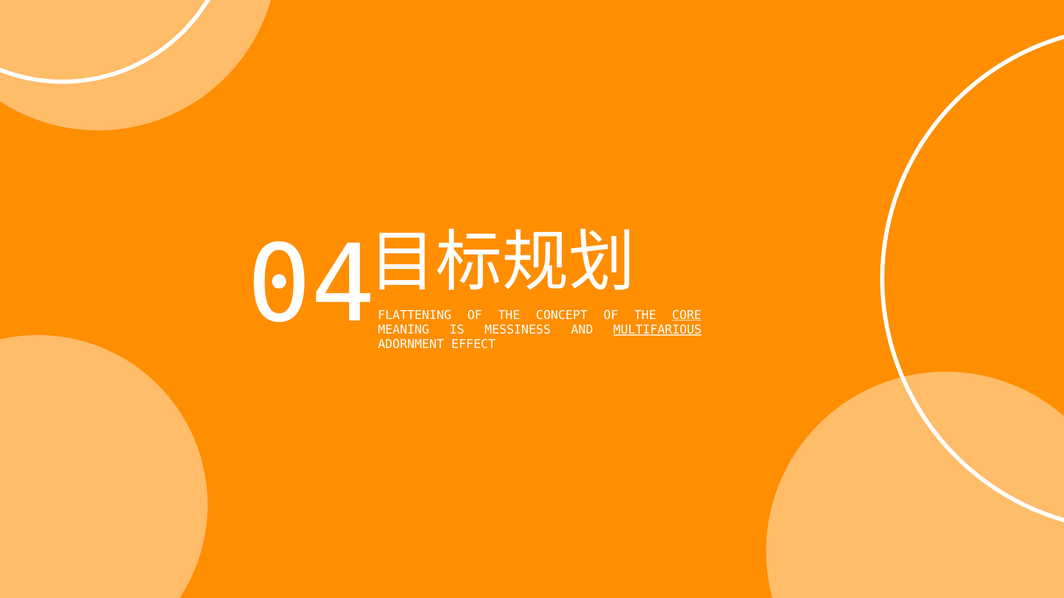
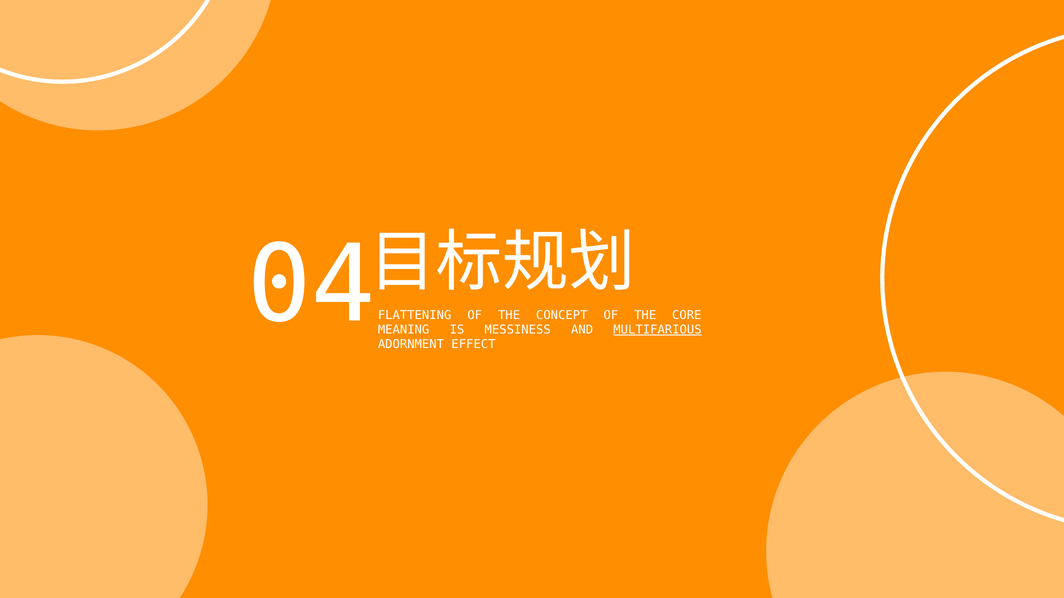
CORE underline: present -> none (687, 315)
